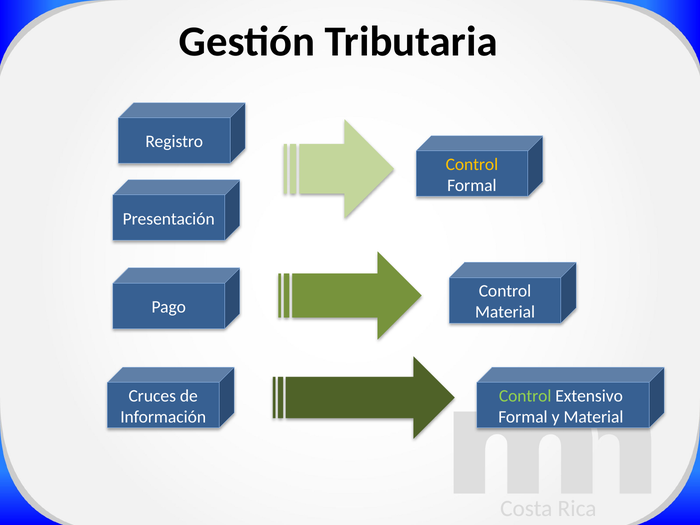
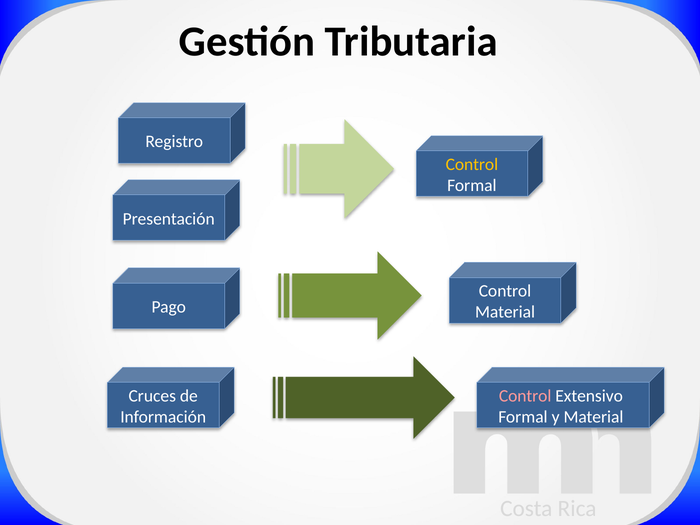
Control colour: light green -> pink (525, 396)
